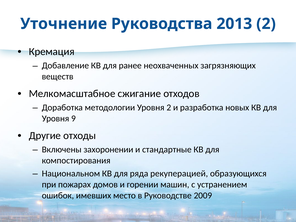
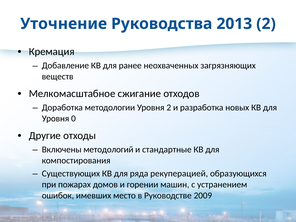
9: 9 -> 0 (73, 119)
захоронении: захоронении -> методологий (108, 149)
Национальном: Национальном -> Существующих (71, 173)
